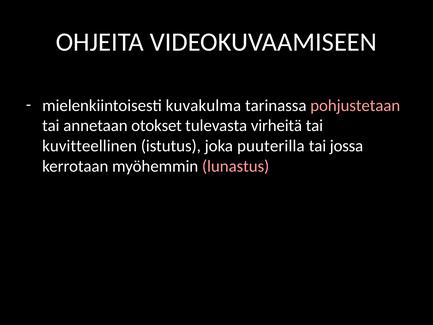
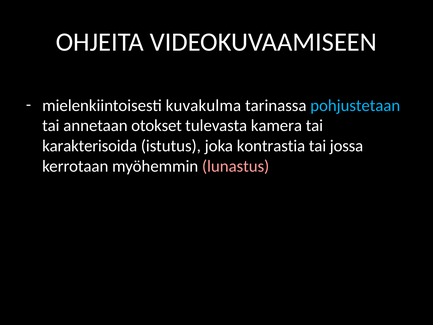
pohjustetaan colour: pink -> light blue (355, 105)
virheitä: virheitä -> kamera (276, 126)
kuvitteellinen: kuvitteellinen -> karakterisoida (90, 146)
puuterilla: puuterilla -> kontrastia (271, 146)
